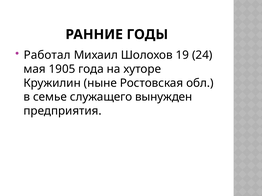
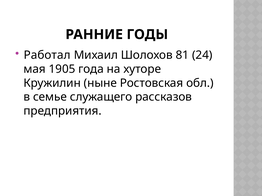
19: 19 -> 81 (182, 55)
вынужден: вынужден -> рассказов (164, 97)
